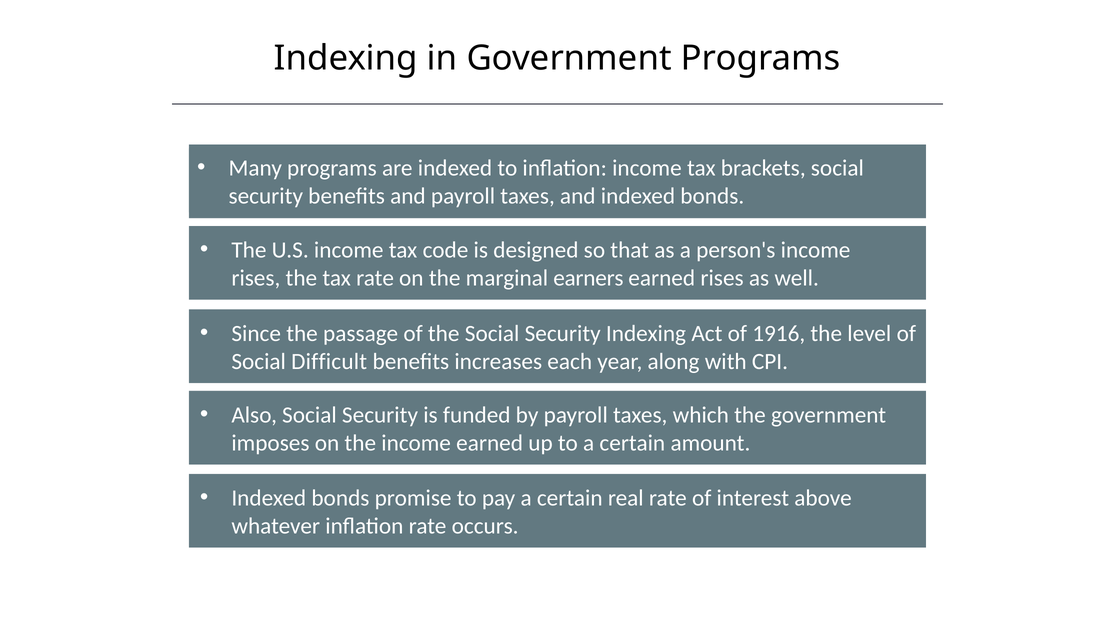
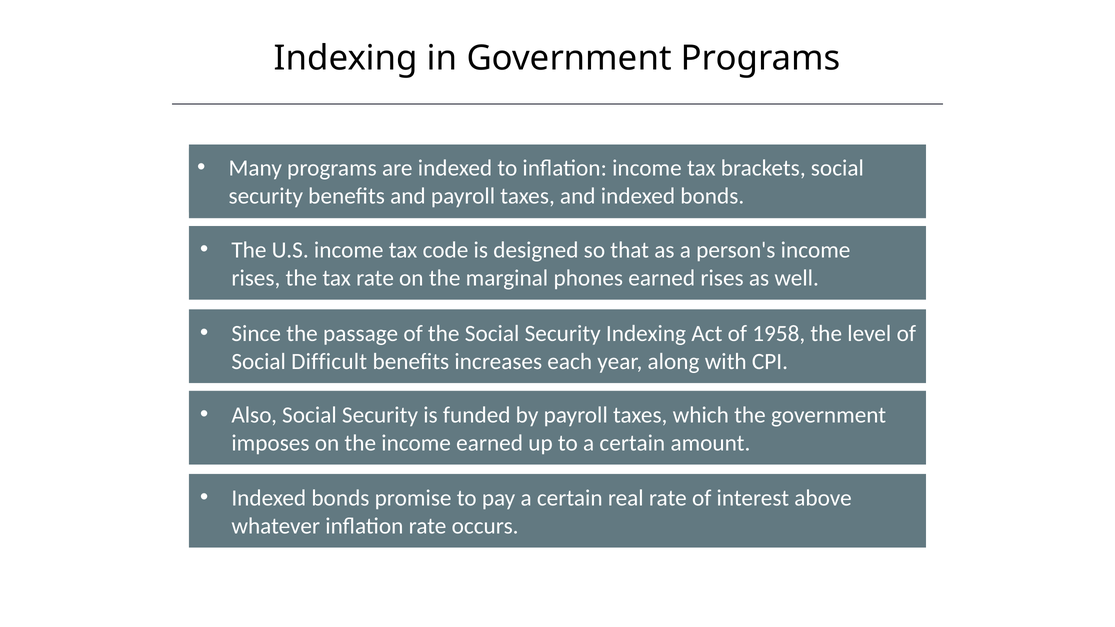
earners: earners -> phones (588, 278)
1916: 1916 -> 1958 (779, 334)
